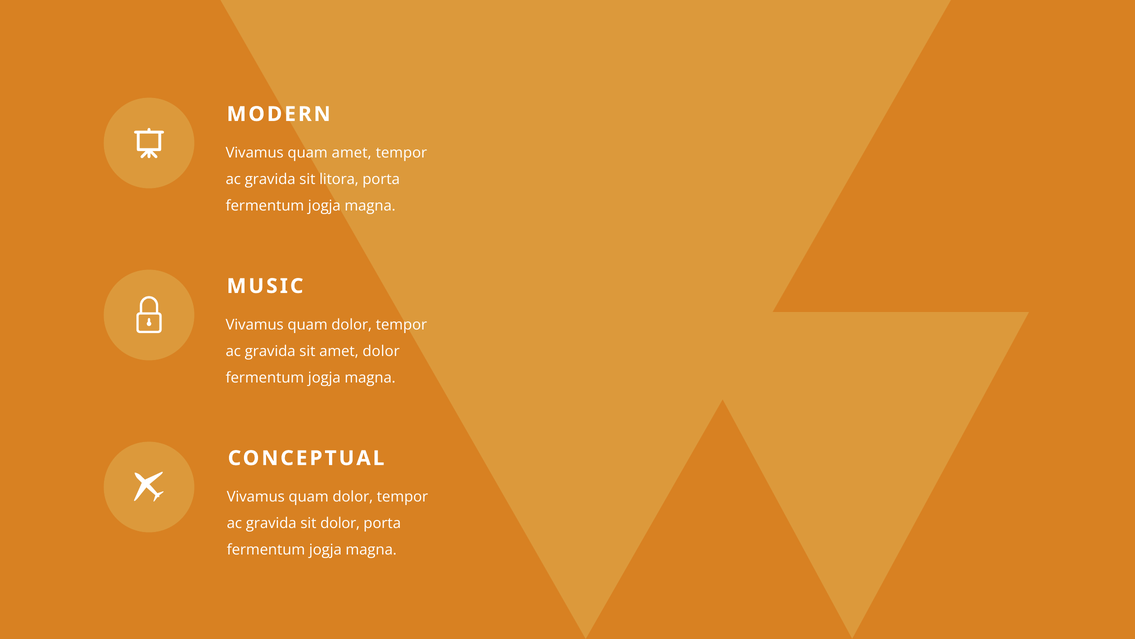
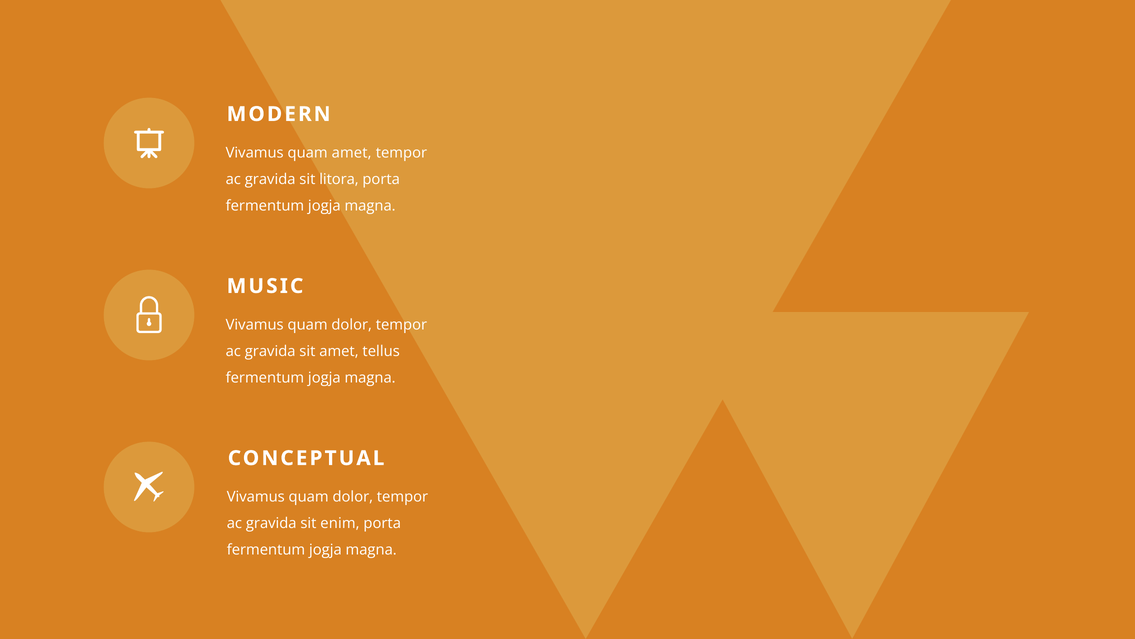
amet dolor: dolor -> tellus (381, 351)
sit dolor: dolor -> enim (340, 523)
